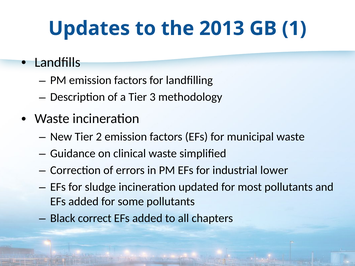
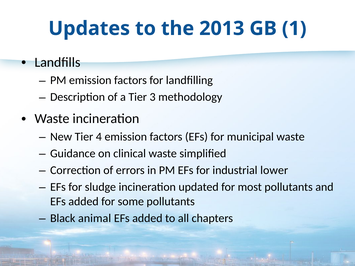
2: 2 -> 4 (99, 137)
correct: correct -> animal (95, 218)
